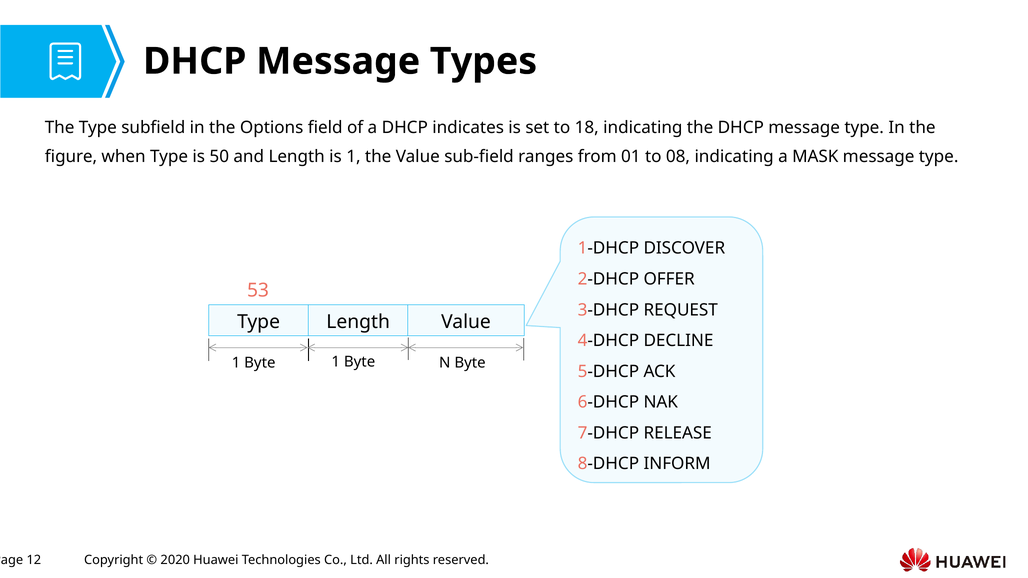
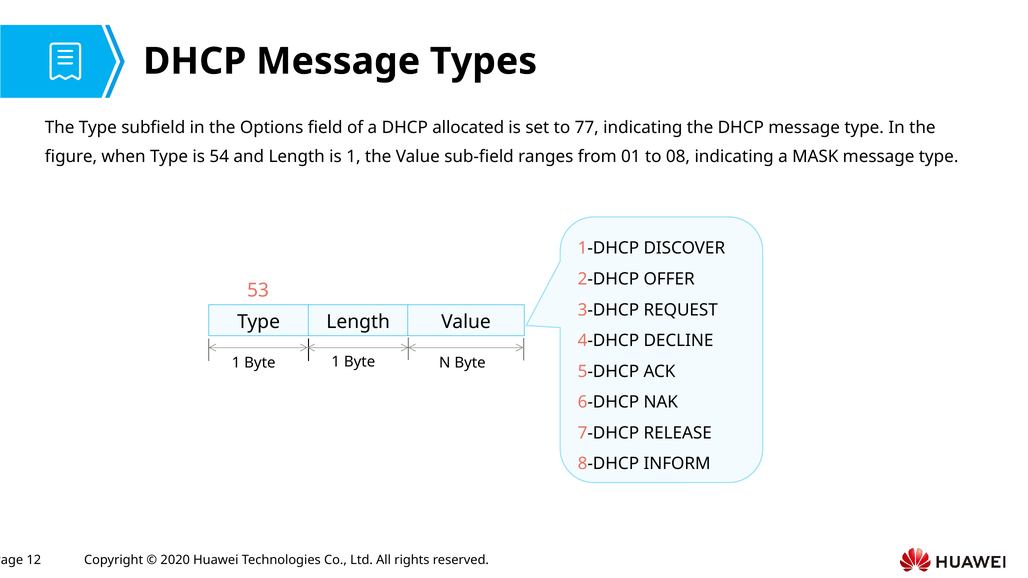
indicates: indicates -> allocated (468, 128)
18: 18 -> 77 (587, 128)
50: 50 -> 54 (219, 157)
